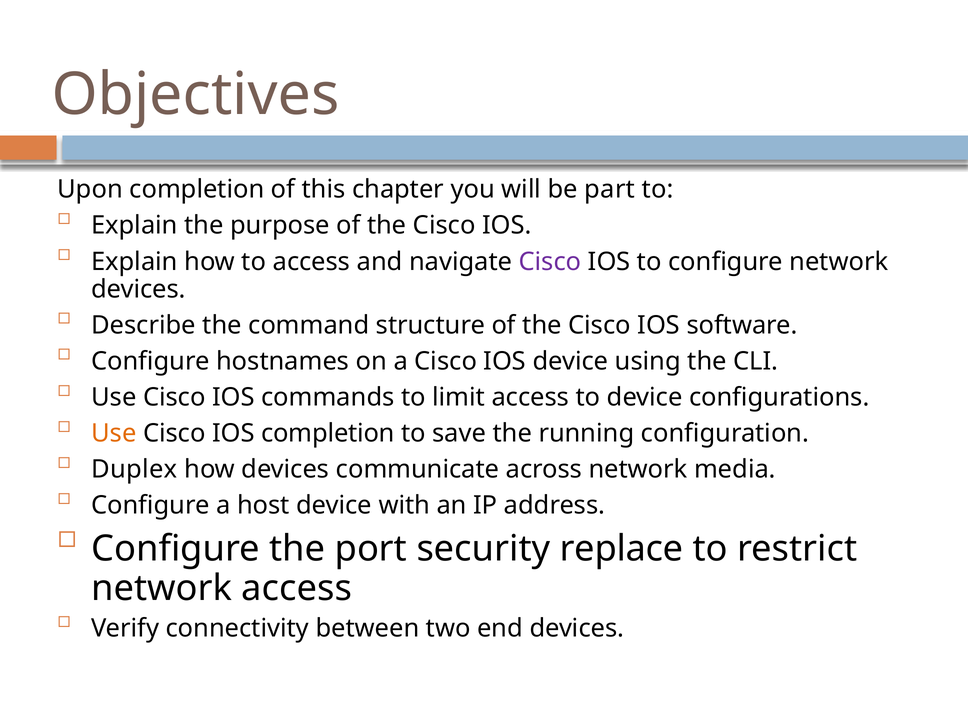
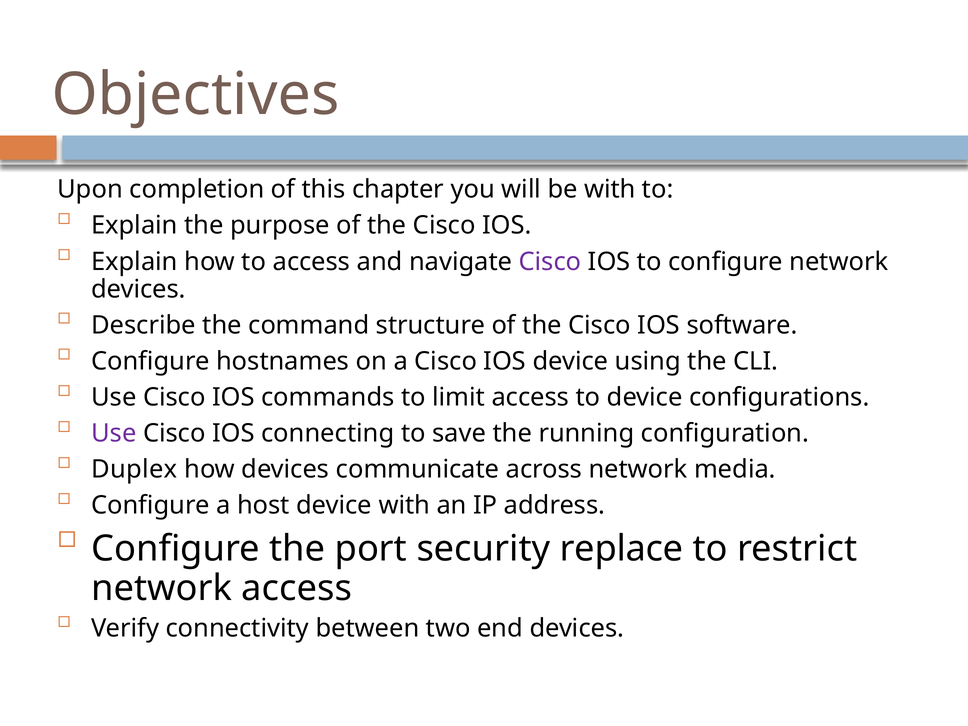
be part: part -> with (610, 189)
Use colour: orange -> purple (114, 433)
IOS completion: completion -> connecting (328, 433)
